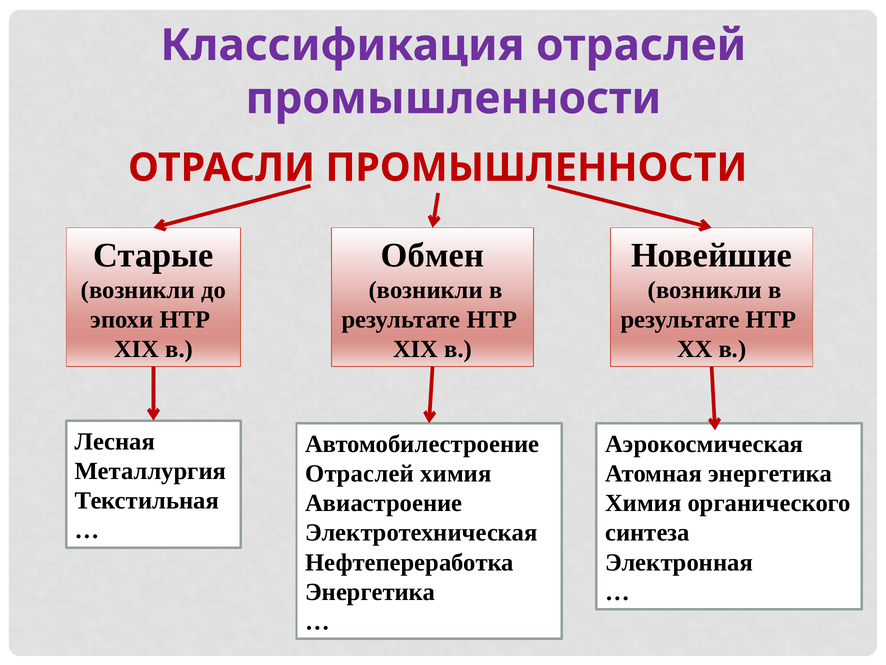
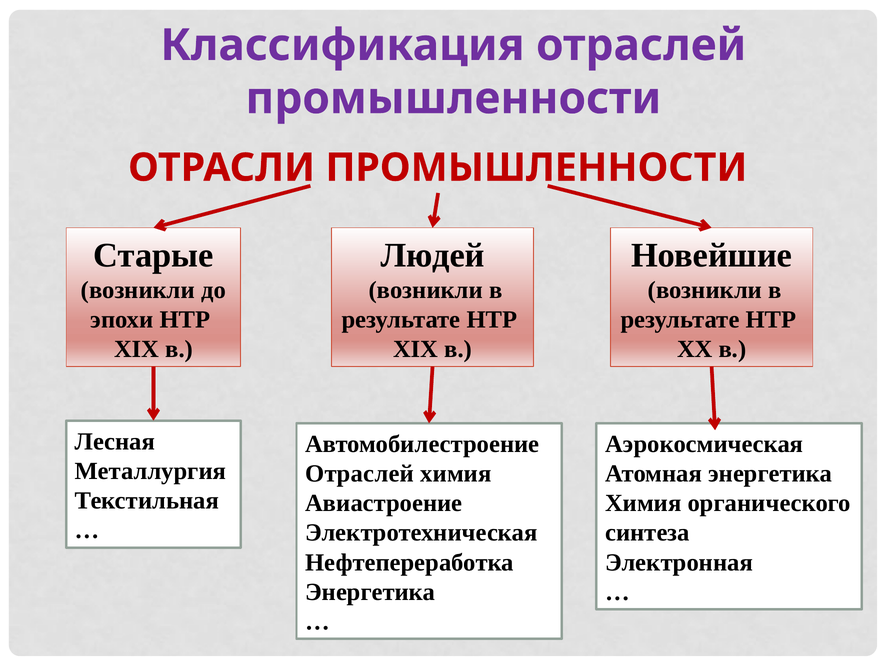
Обмен: Обмен -> Людей (433, 255)
